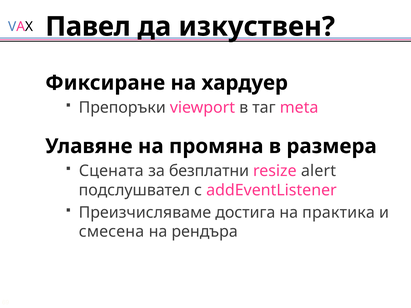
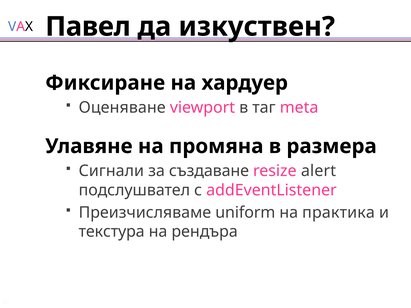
Препоръки: Препоръки -> Оценяване (122, 108)
Сцената: Сцената -> Сигнали (111, 171)
безплатни: безплатни -> създаване (209, 171)
достига: достига -> uniform (245, 213)
смесена: смесена -> текстура (112, 232)
